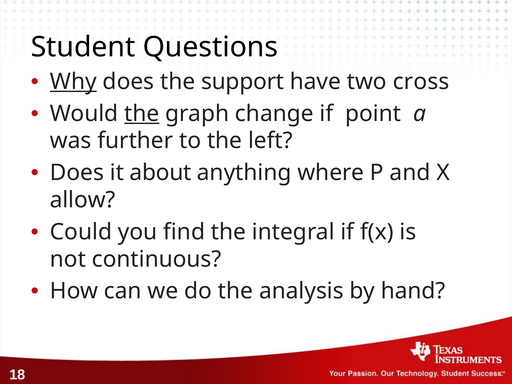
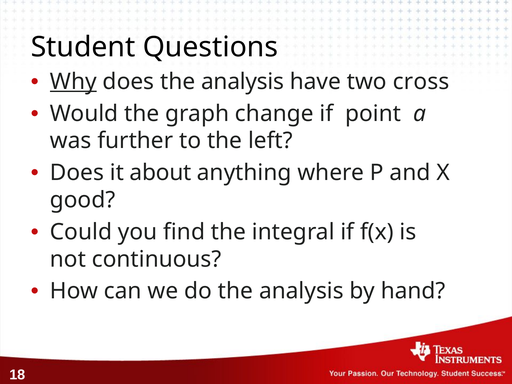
does the support: support -> analysis (243, 82)
the underline: present -> none (142, 113)
allow: allow -> good (83, 200)
